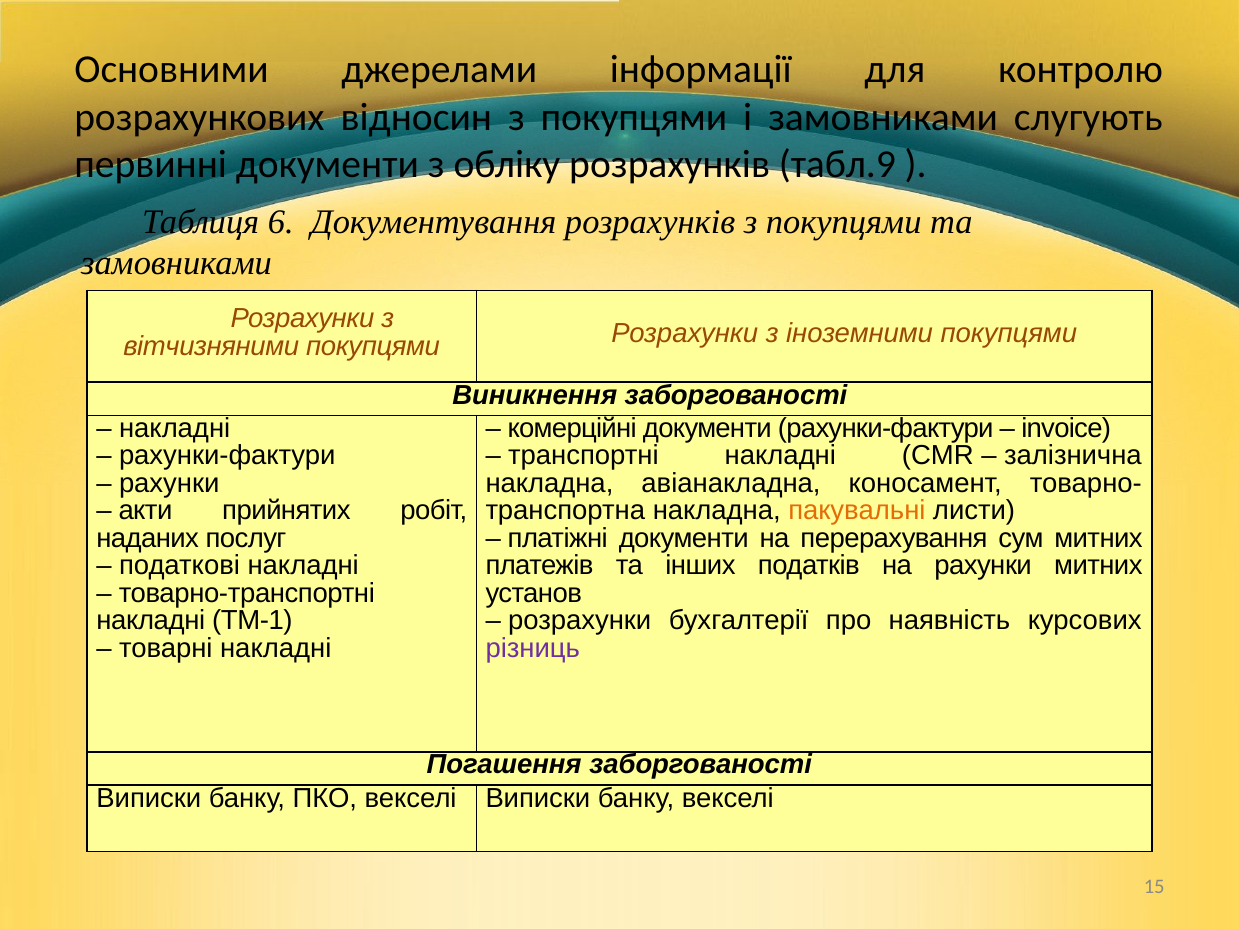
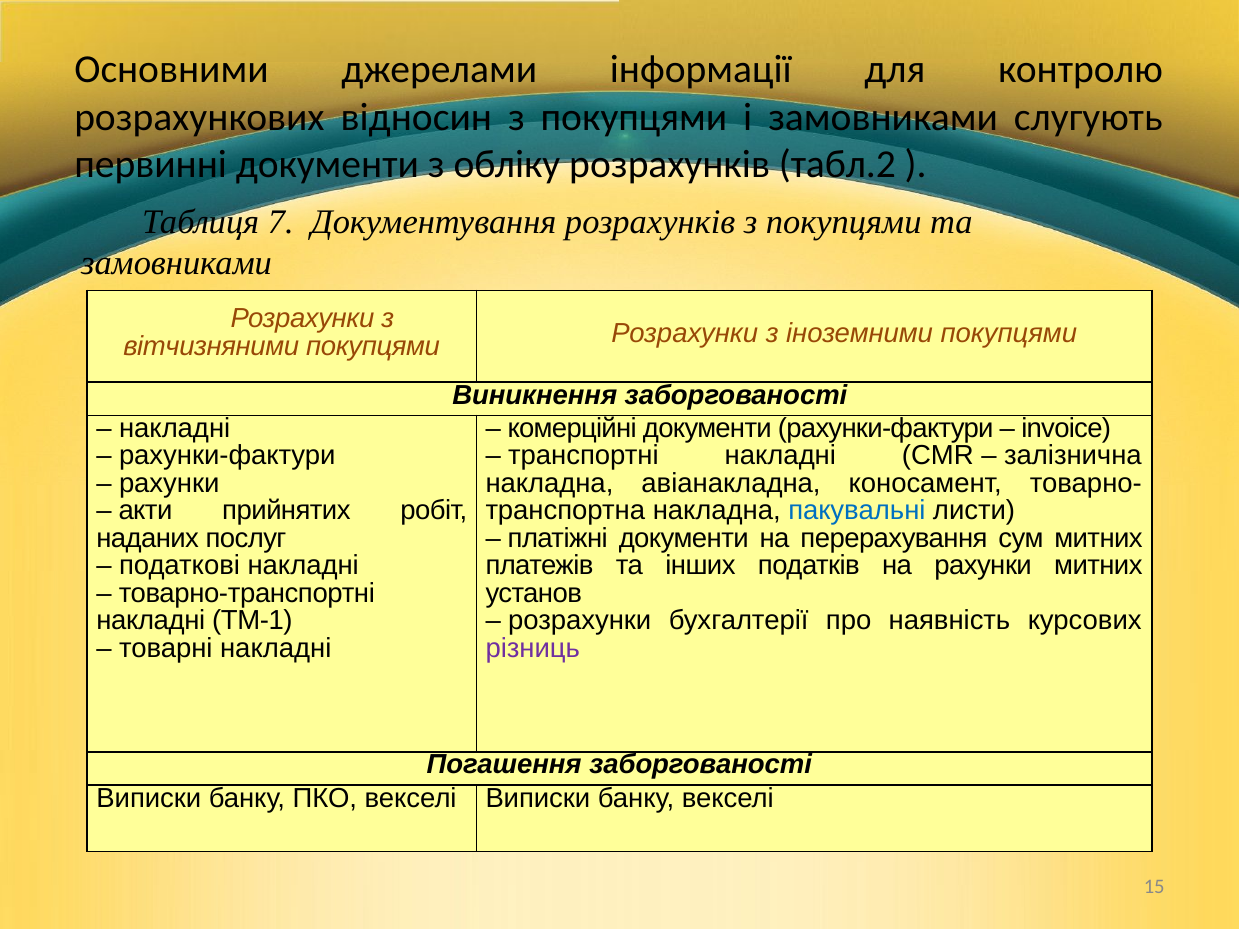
табл.9: табл.9 -> табл.2 (837, 165)
6: 6 -> 7 (281, 222)
пакувальні colour: orange -> blue (857, 511)
